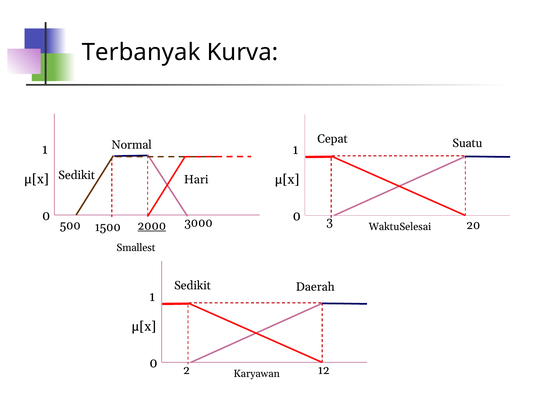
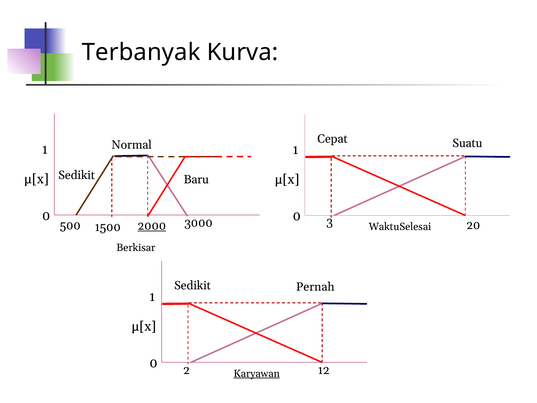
Hari: Hari -> Baru (196, 179)
Smallest: Smallest -> Berkisar (136, 247)
Daerah: Daerah -> Pernah (315, 287)
Karyawan underline: none -> present (257, 373)
